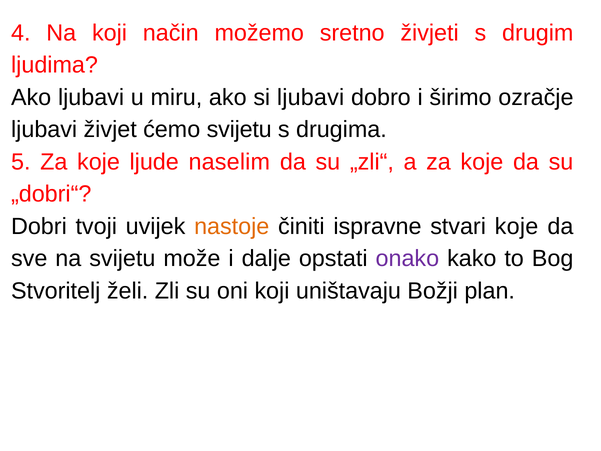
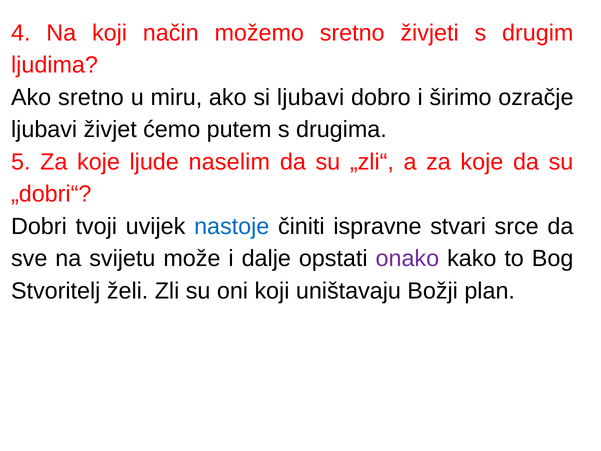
Ako ljubavi: ljubavi -> sretno (91, 97)
ćemo svijetu: svijetu -> putem (239, 130)
nastoje colour: orange -> blue (232, 226)
stvari koje: koje -> srce (517, 226)
